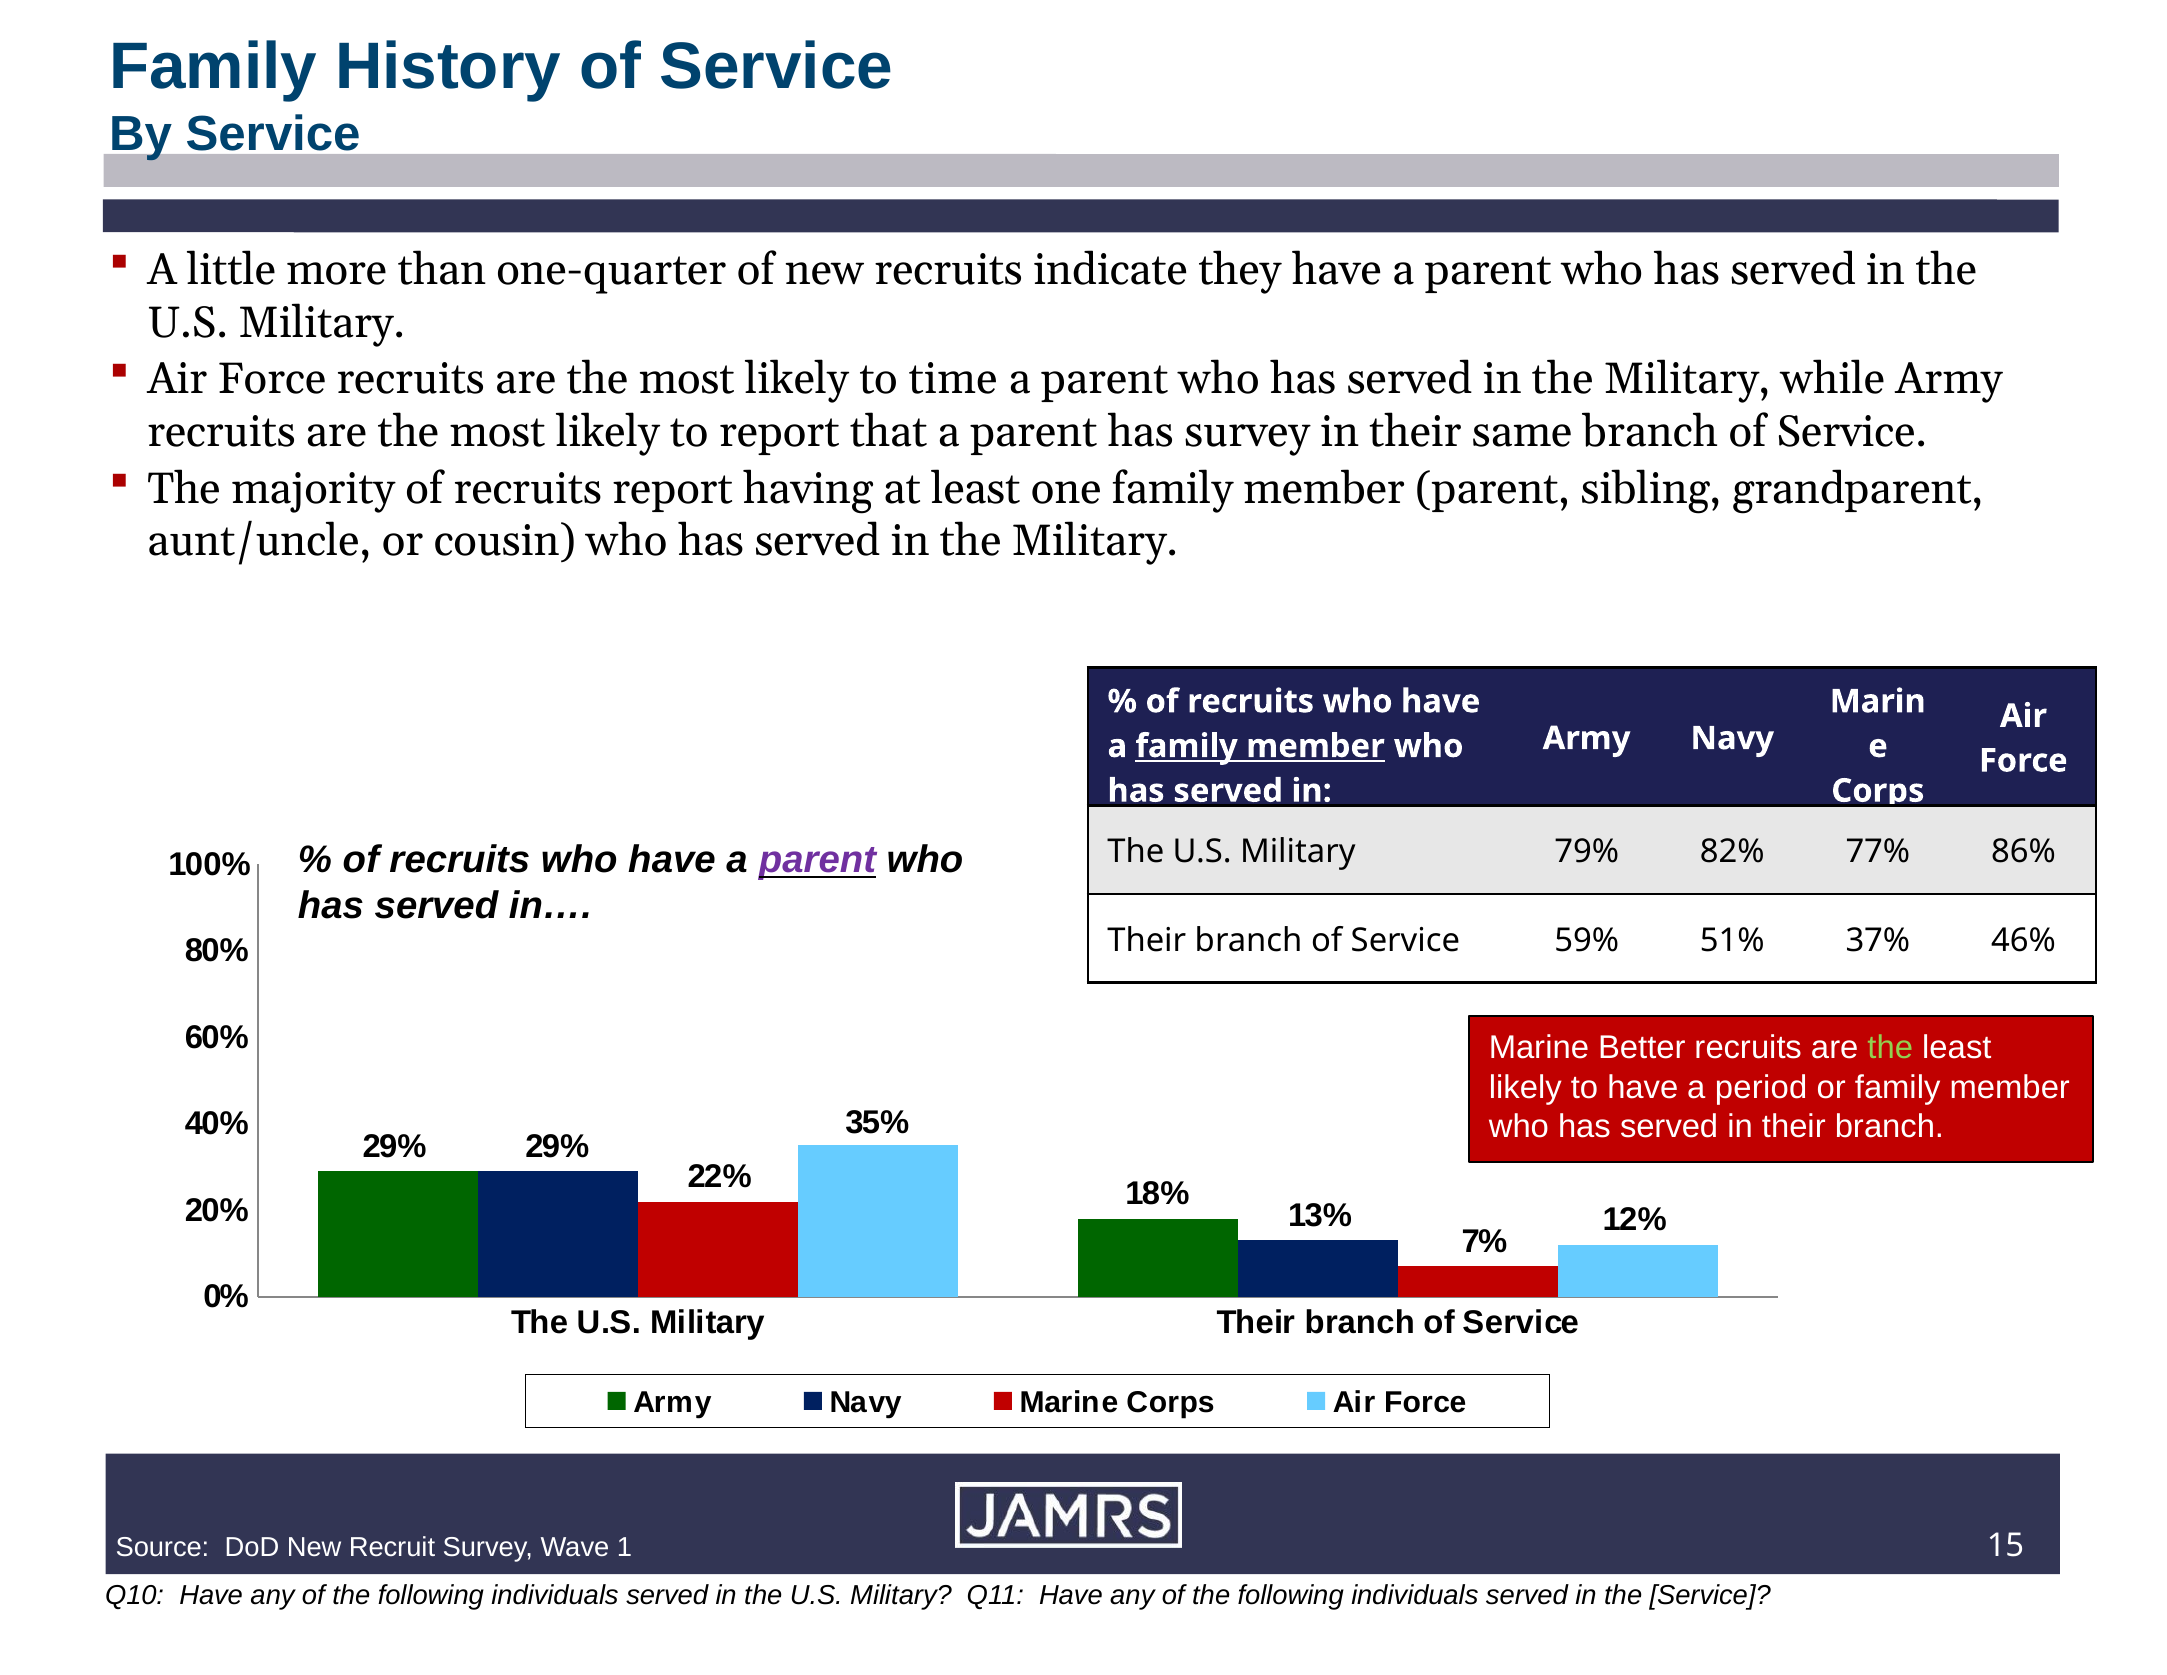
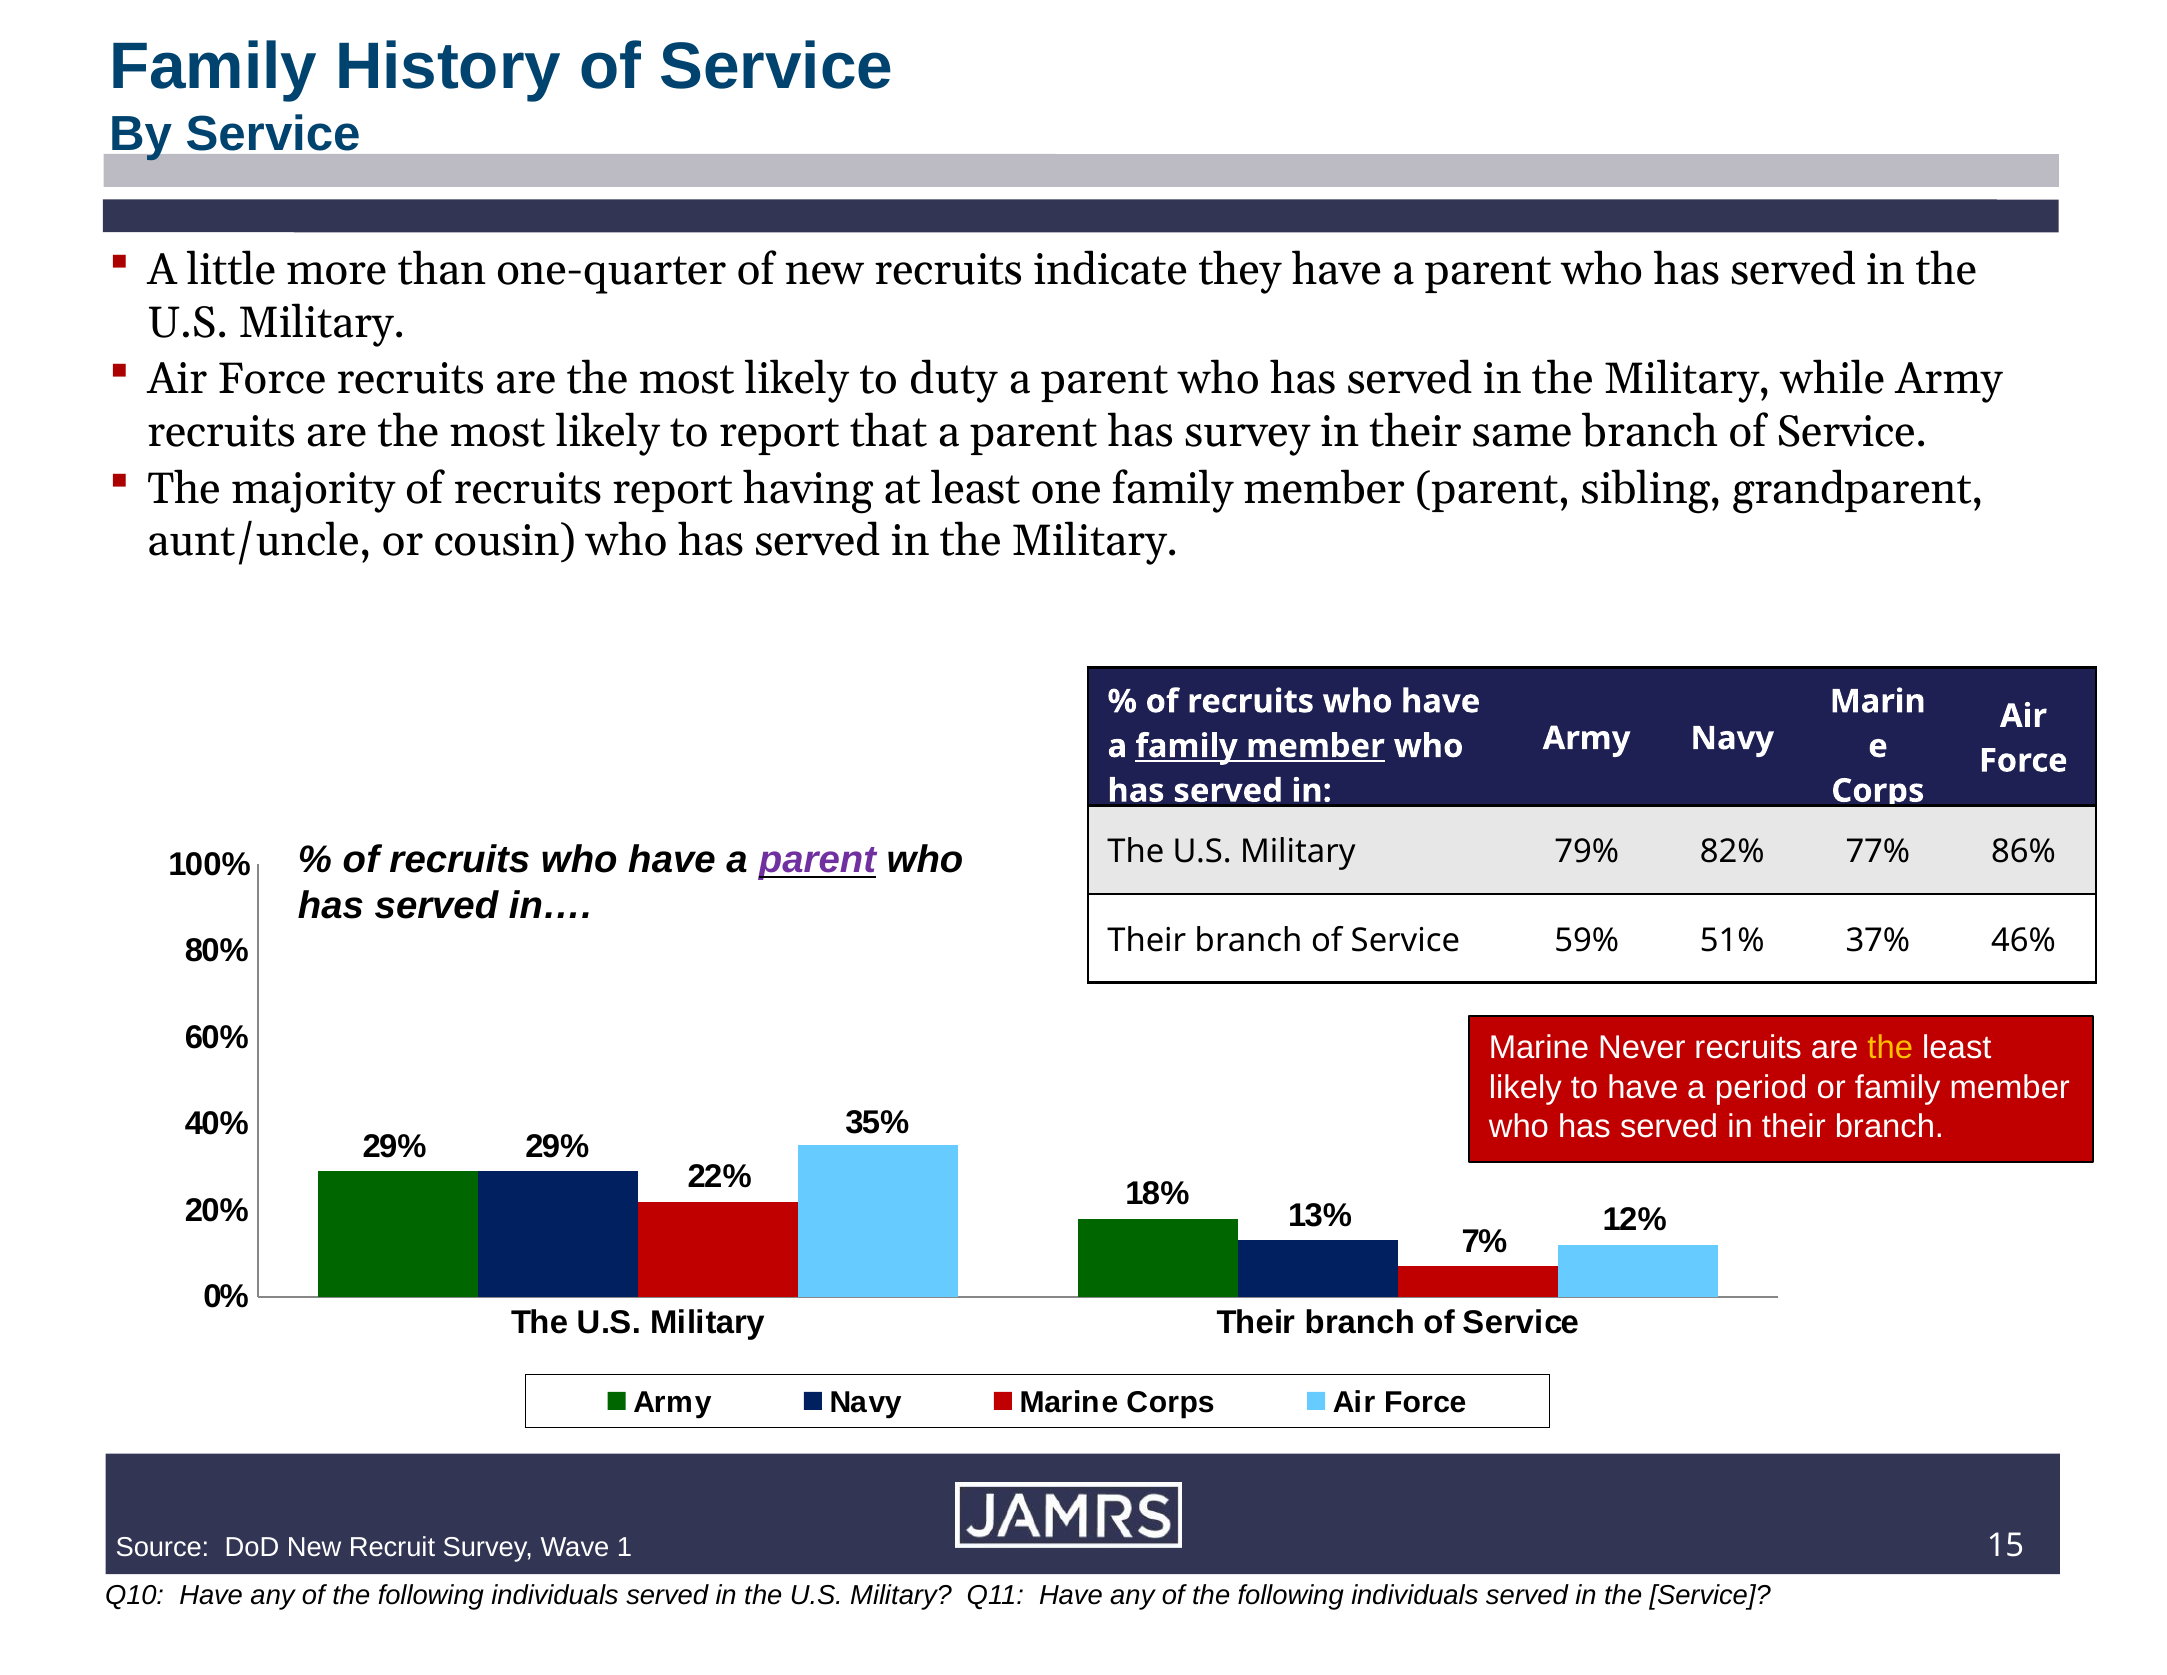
time: time -> duty (953, 379)
Better: Better -> Never (1642, 1048)
the colour: light green -> yellow (1890, 1048)
